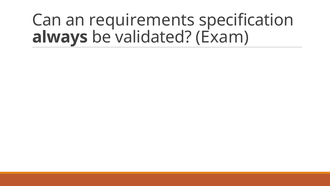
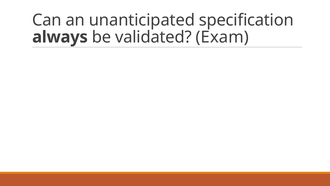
requirements: requirements -> unanticipated (142, 20)
